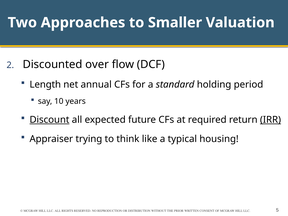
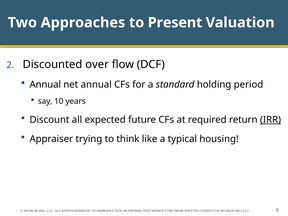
Smaller: Smaller -> Present (175, 23)
Length: Length -> Annual (45, 85)
Discount underline: present -> none (49, 120)
